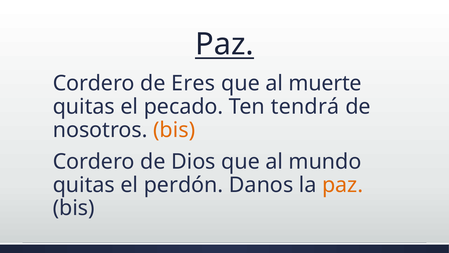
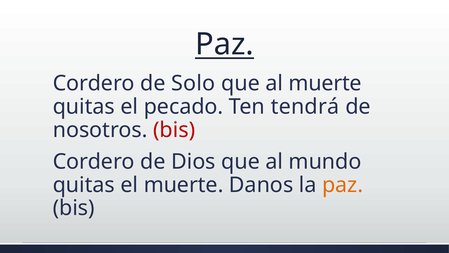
Eres: Eres -> Solo (193, 83)
bis colour: orange -> red (174, 130)
el perdón: perdón -> muerte (184, 185)
